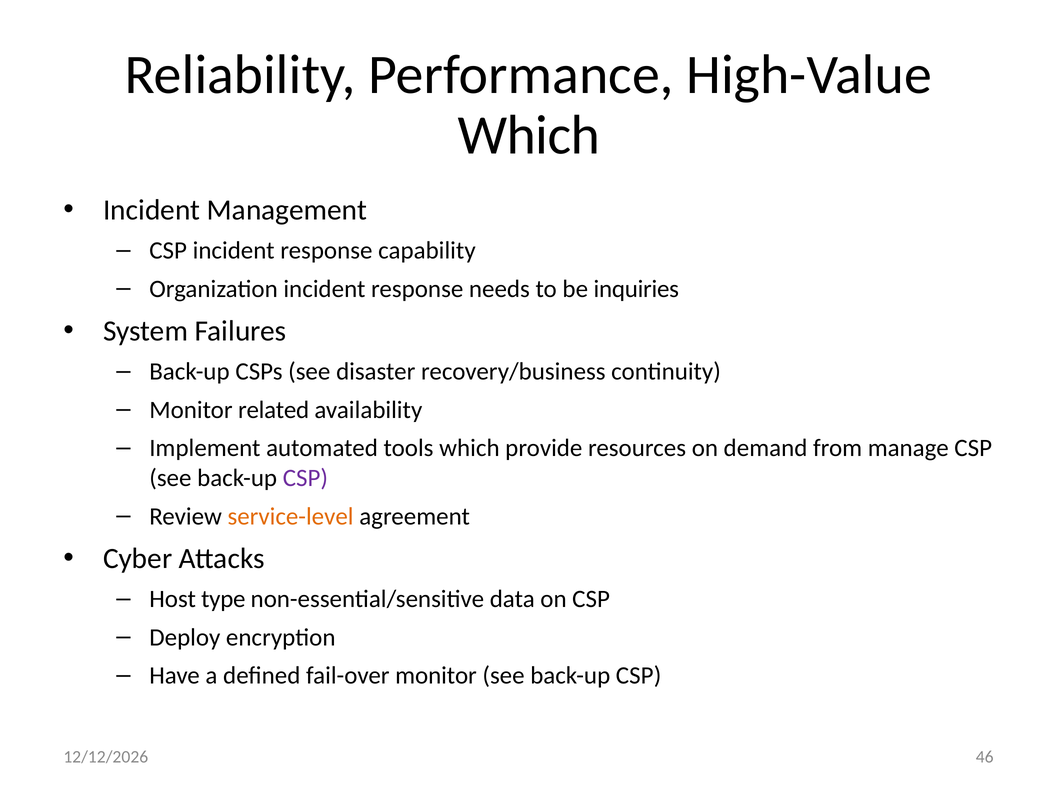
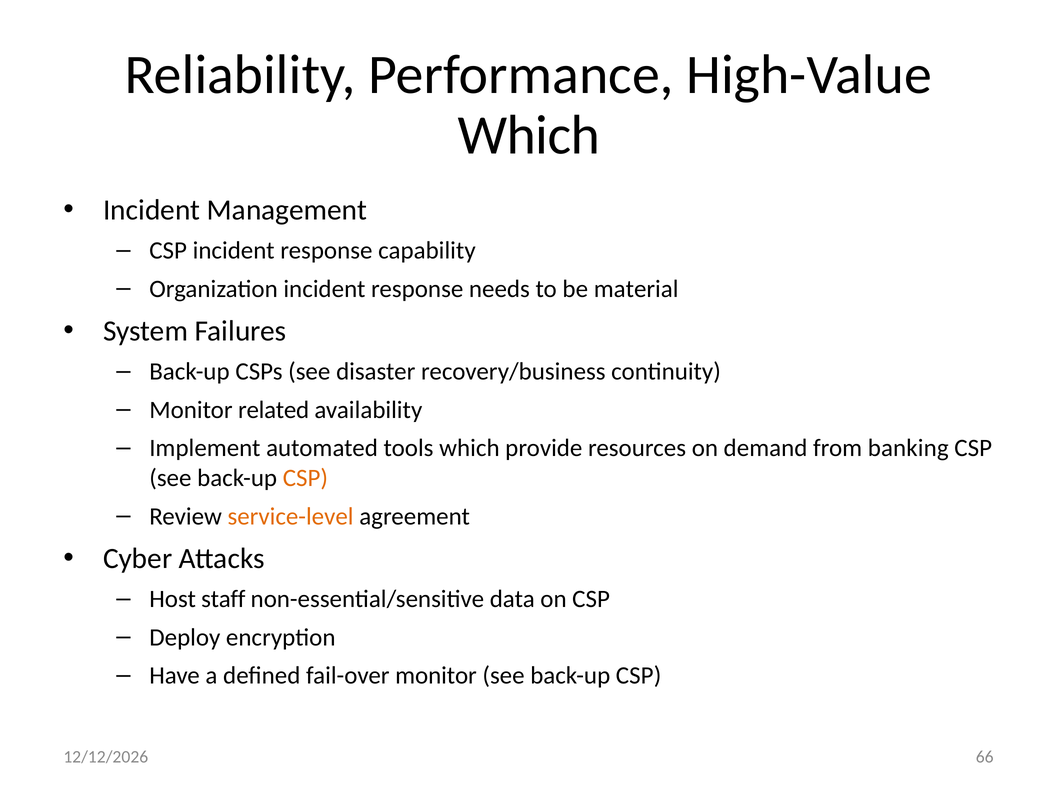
inquiries: inquiries -> material (636, 289)
manage: manage -> banking (908, 448)
CSP colour: purple -> orange (305, 478)
type: type -> staff (223, 599)
46: 46 -> 66 (985, 757)
